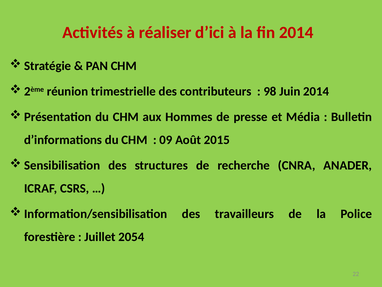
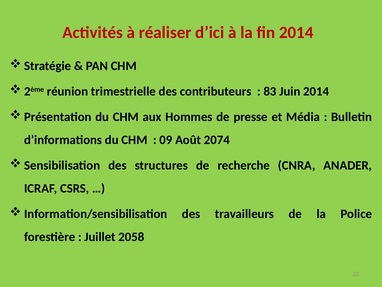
98: 98 -> 83 (270, 91)
2015: 2015 -> 2074 (217, 140)
2054: 2054 -> 2058 (131, 236)
